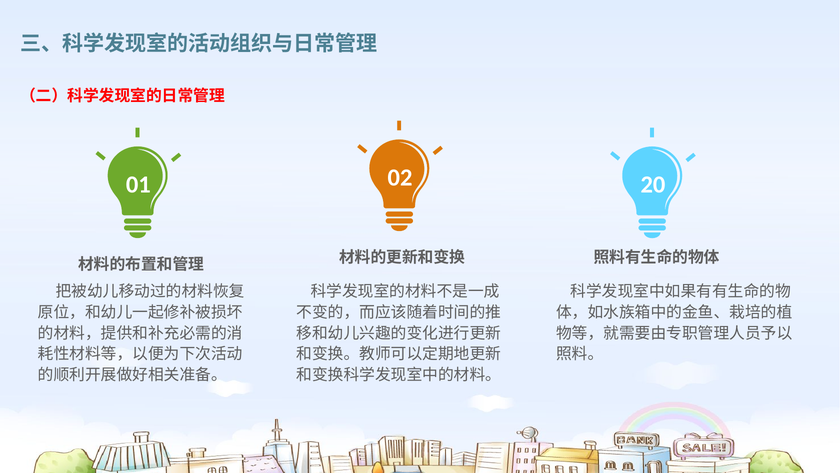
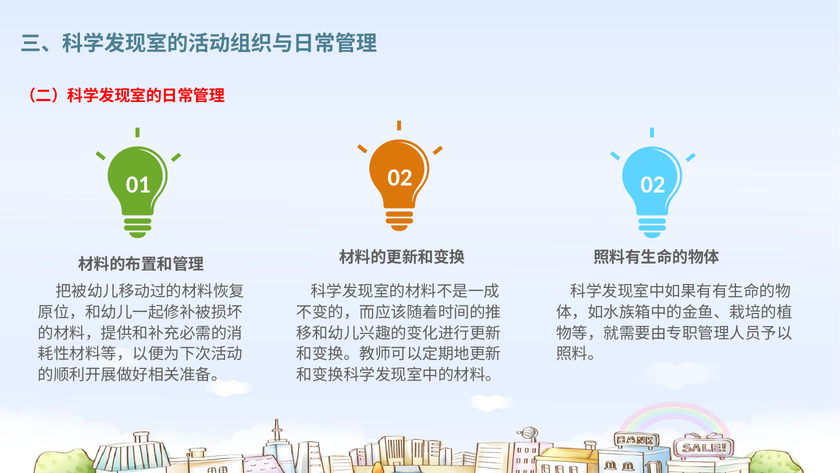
02 20: 20 -> 02 (653, 184)
